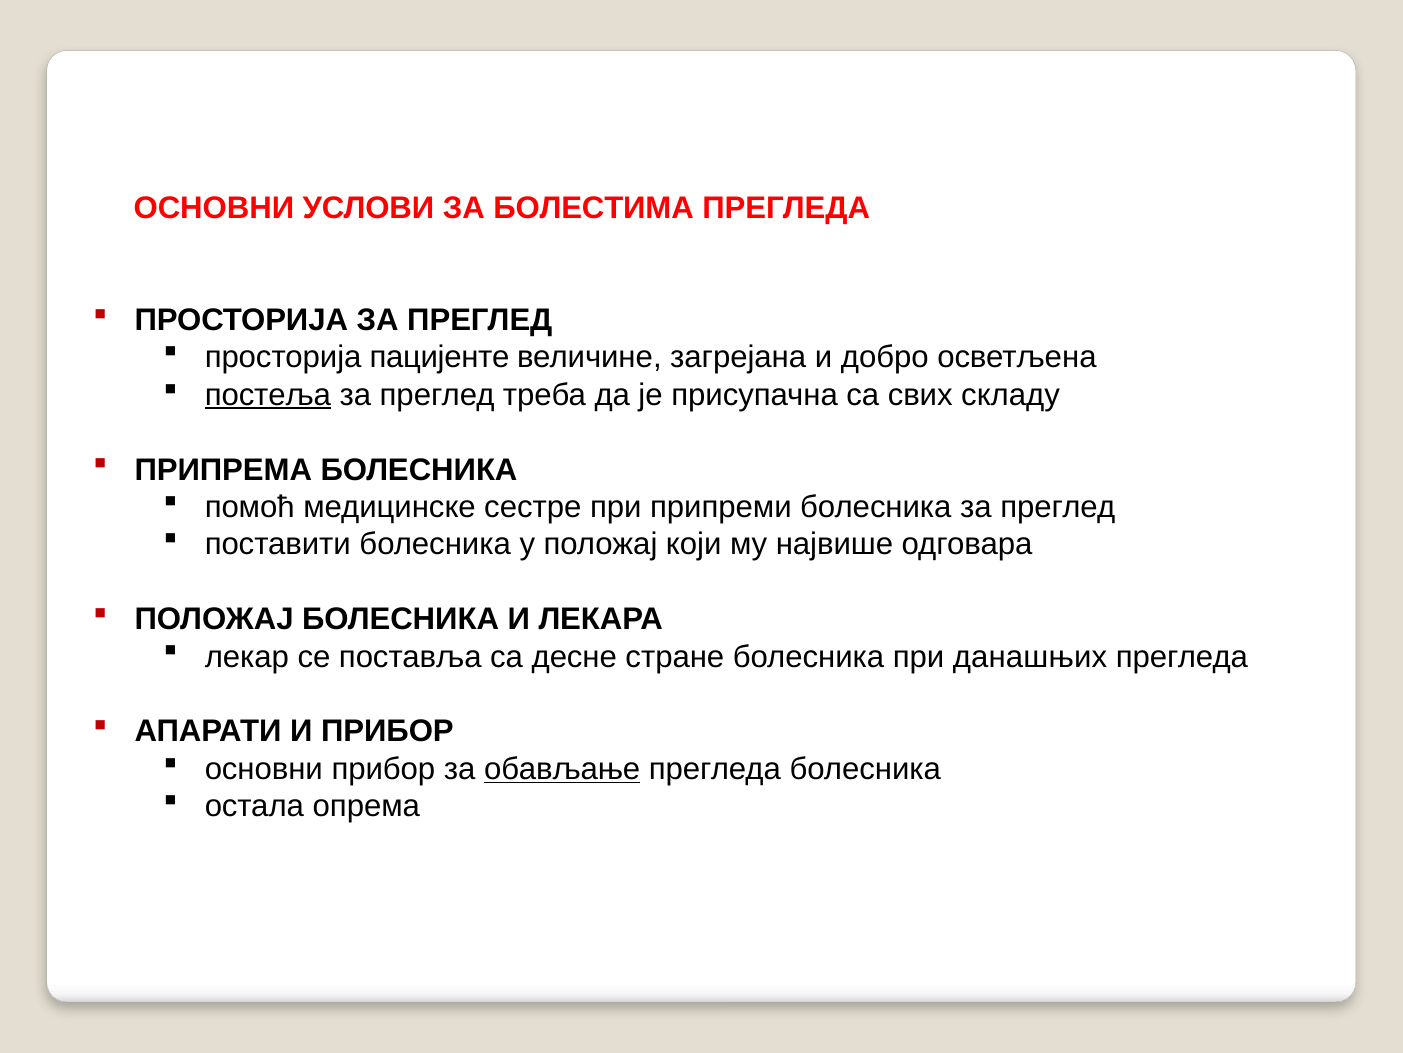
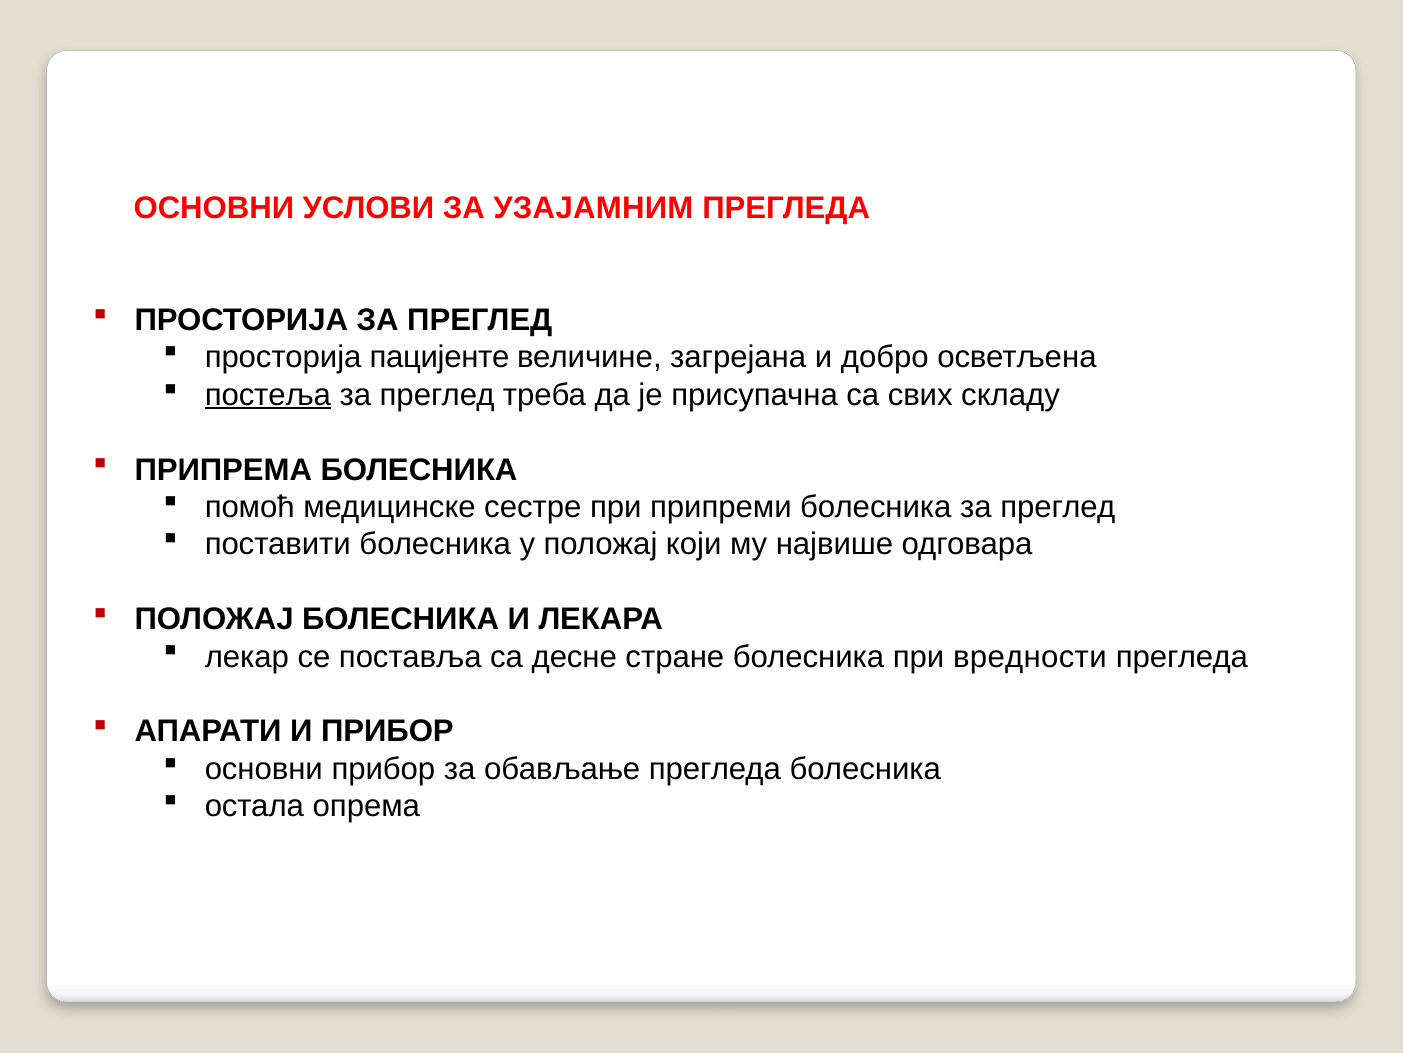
БОЛЕСТИМА: БОЛЕСТИМА -> УЗАЈАМНИМ (593, 208)
данашњих: данашњих -> вредности (1030, 656)
обављање underline: present -> none (562, 769)
